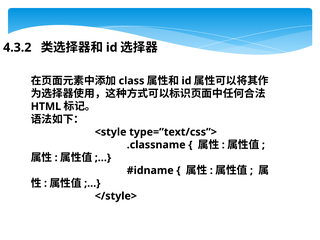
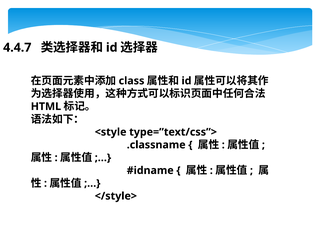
4.3.2: 4.3.2 -> 4.4.7 (17, 48)
